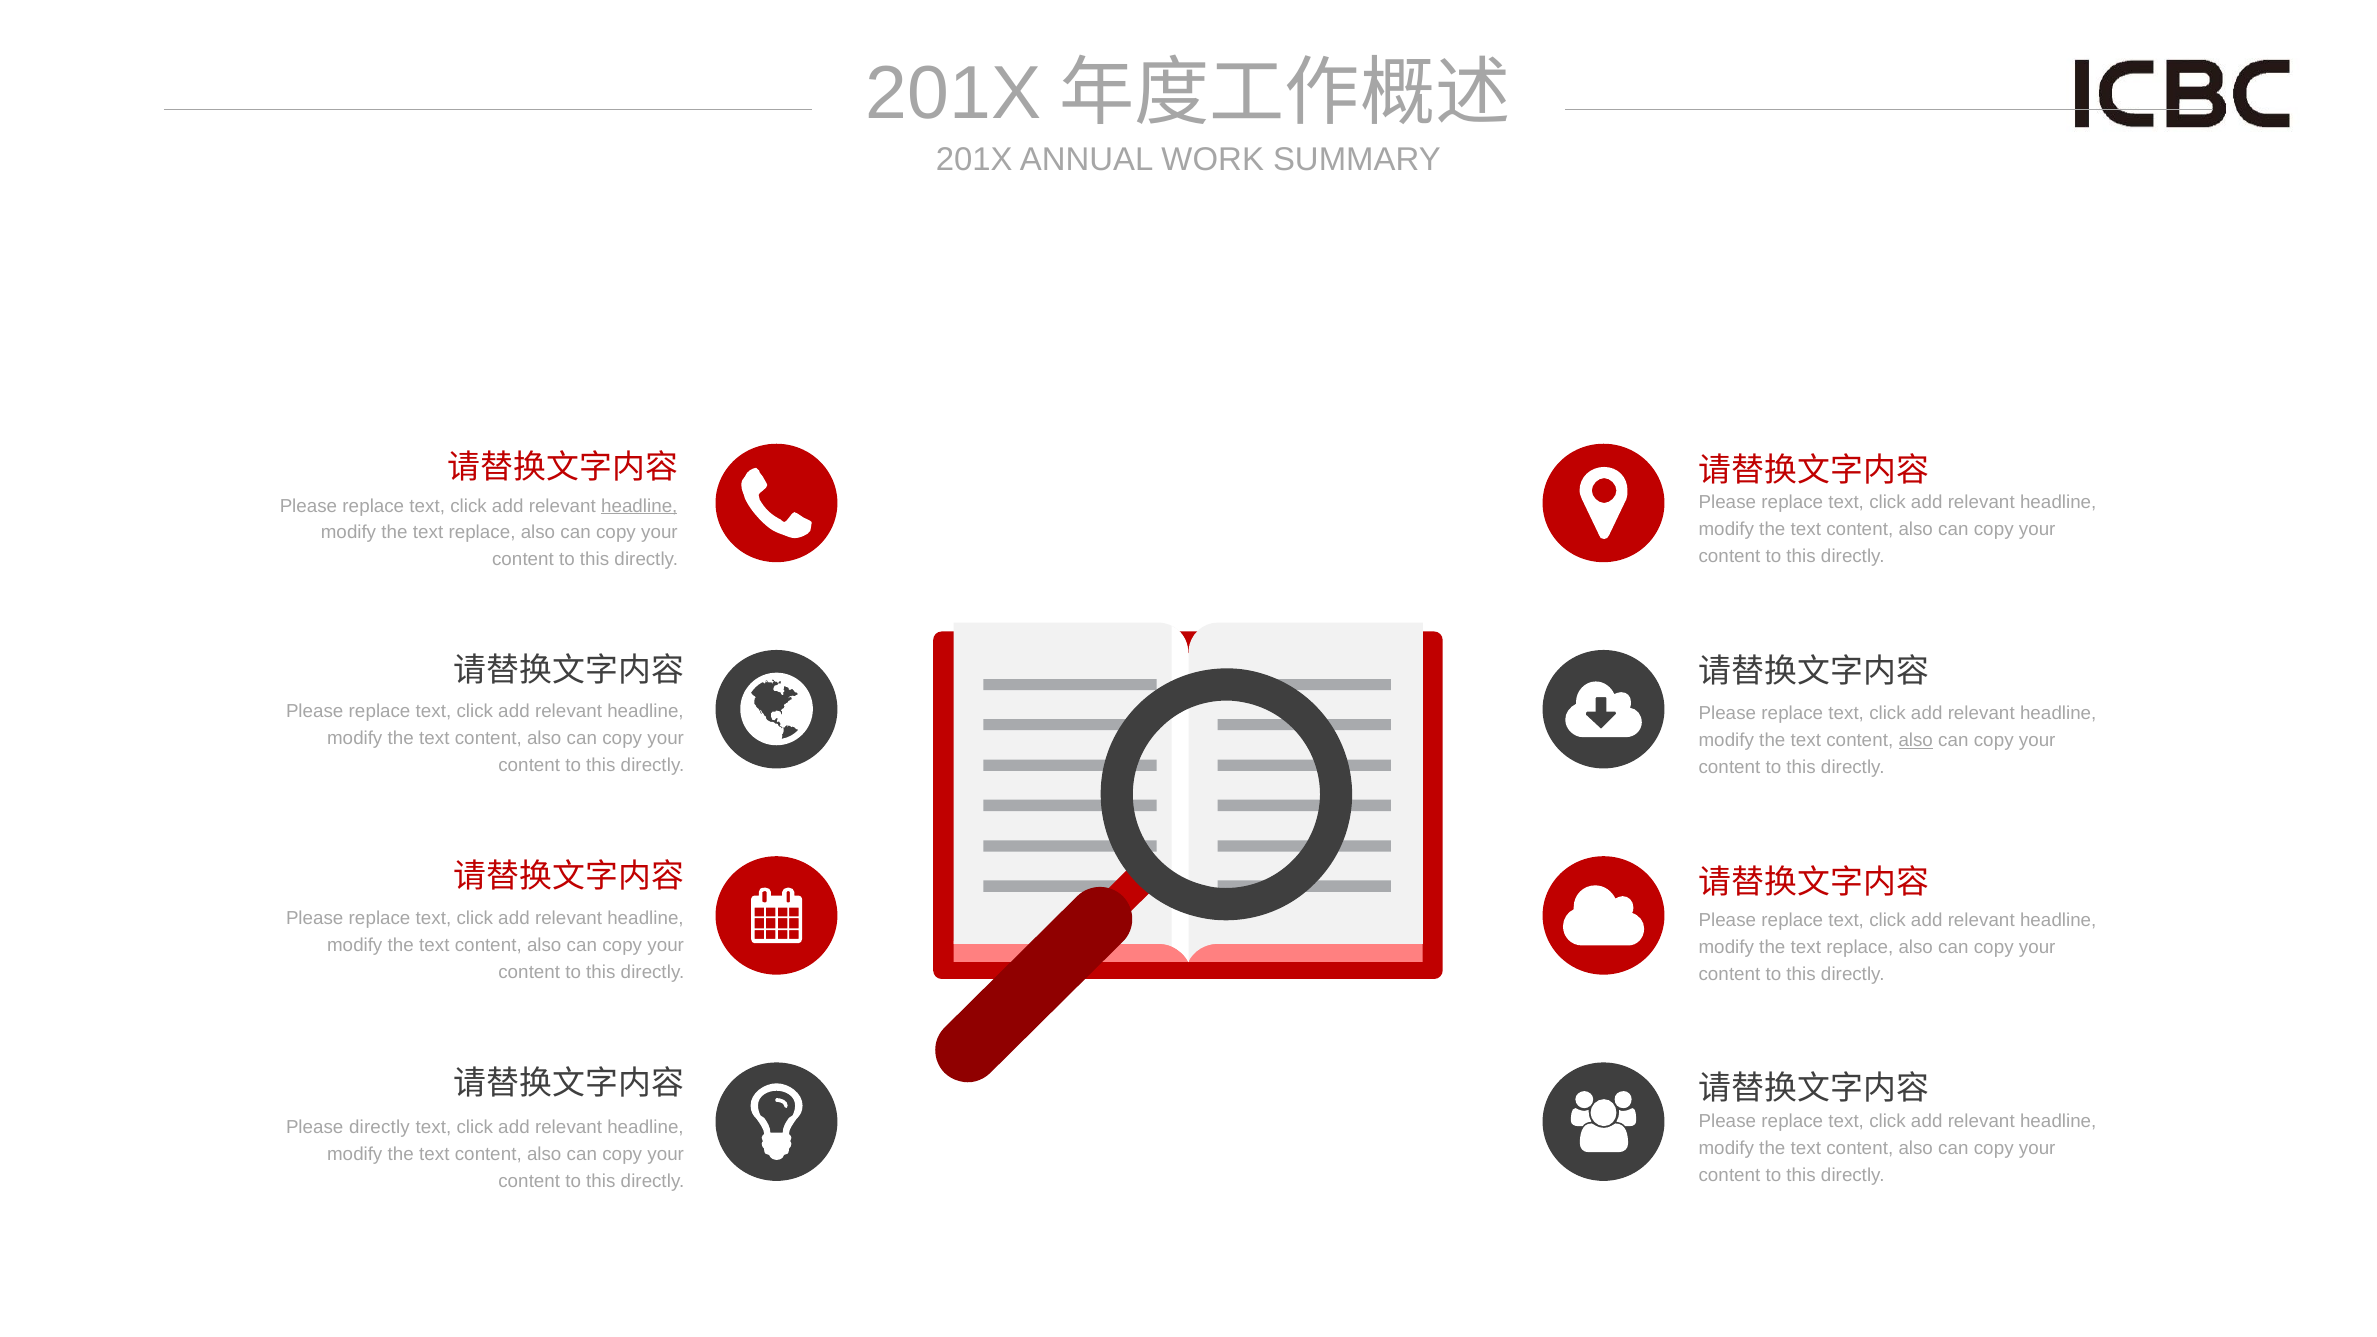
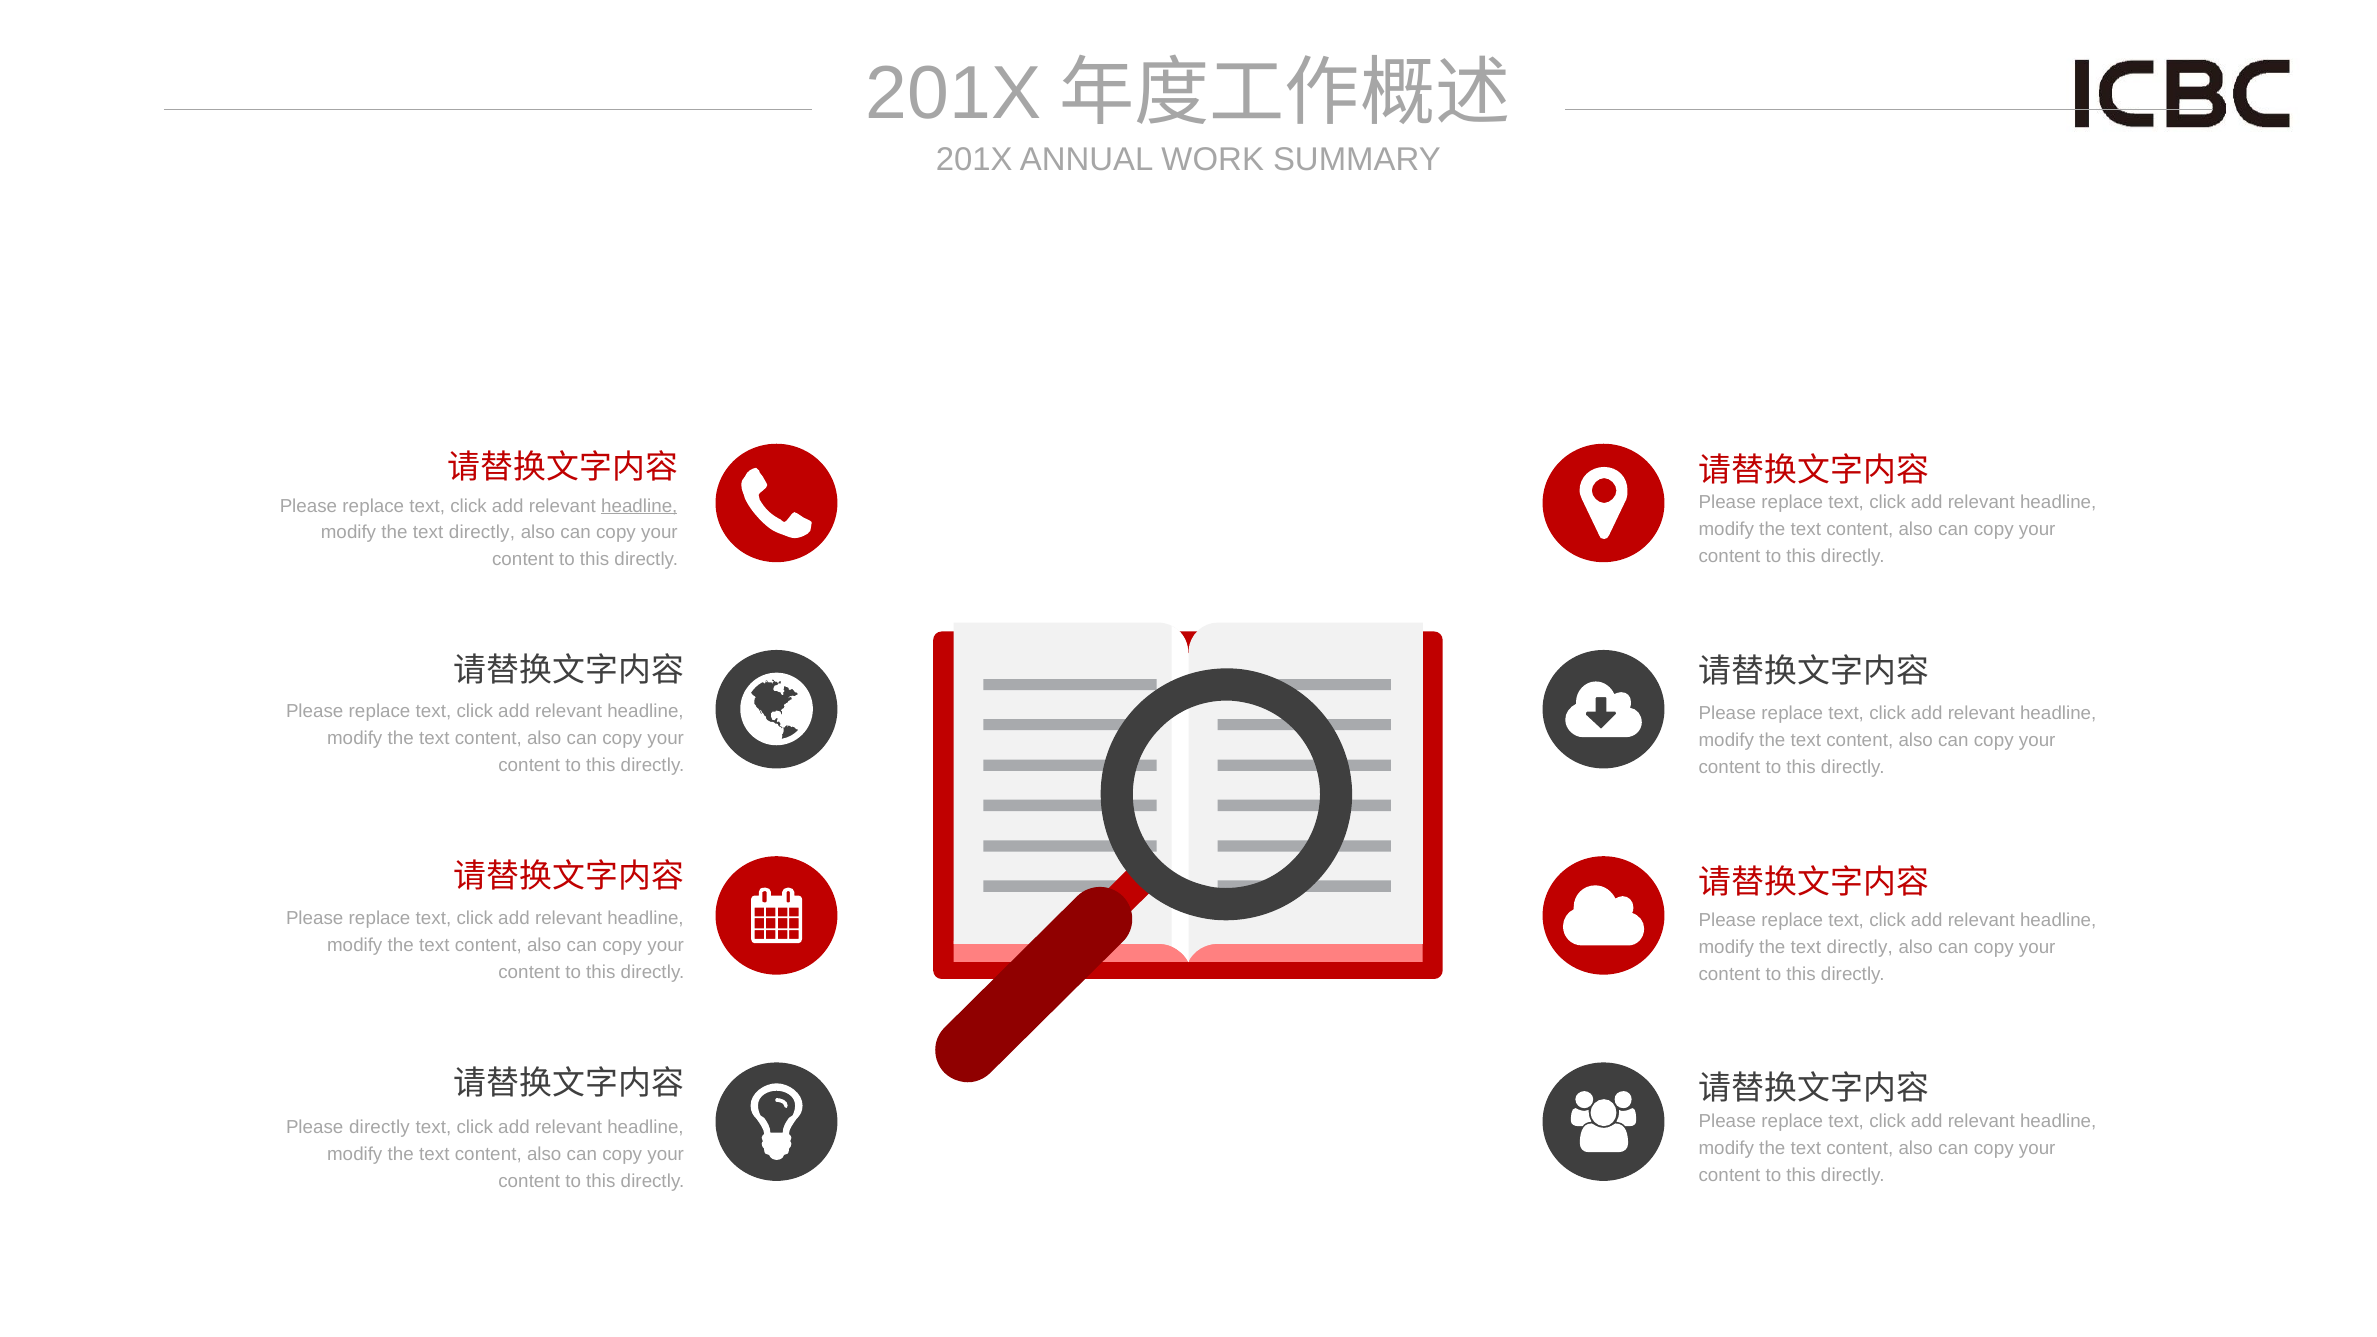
replace: replace -> directly (482, 533)
also underline: present -> none (1916, 741)
replace: replace -> directly (1860, 947)
